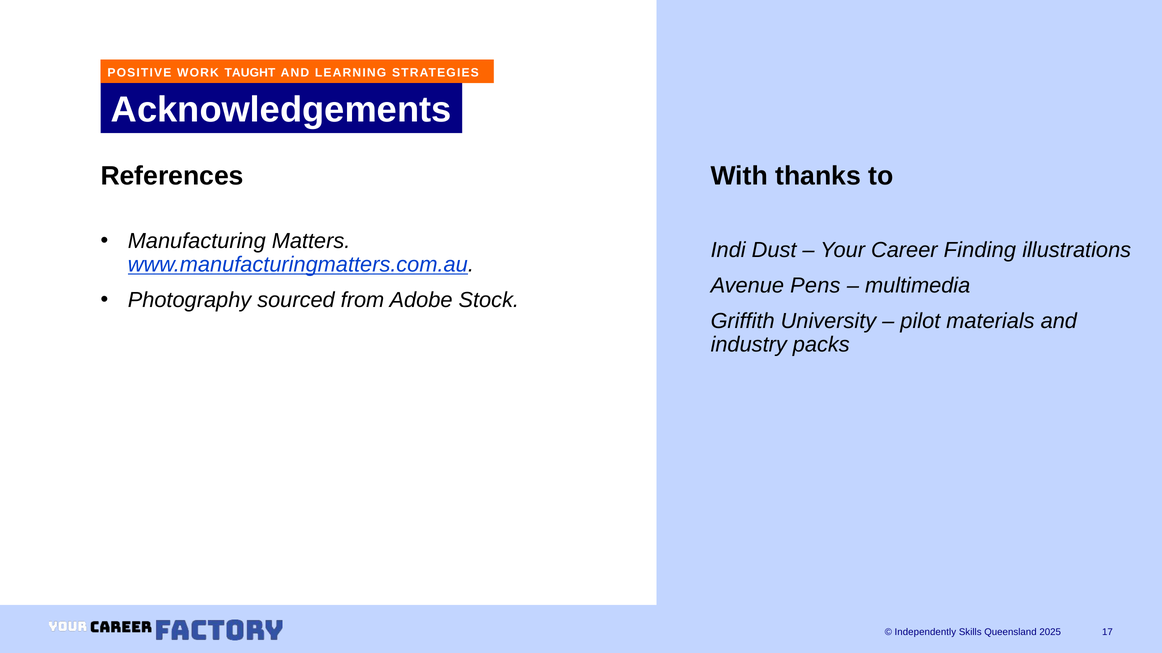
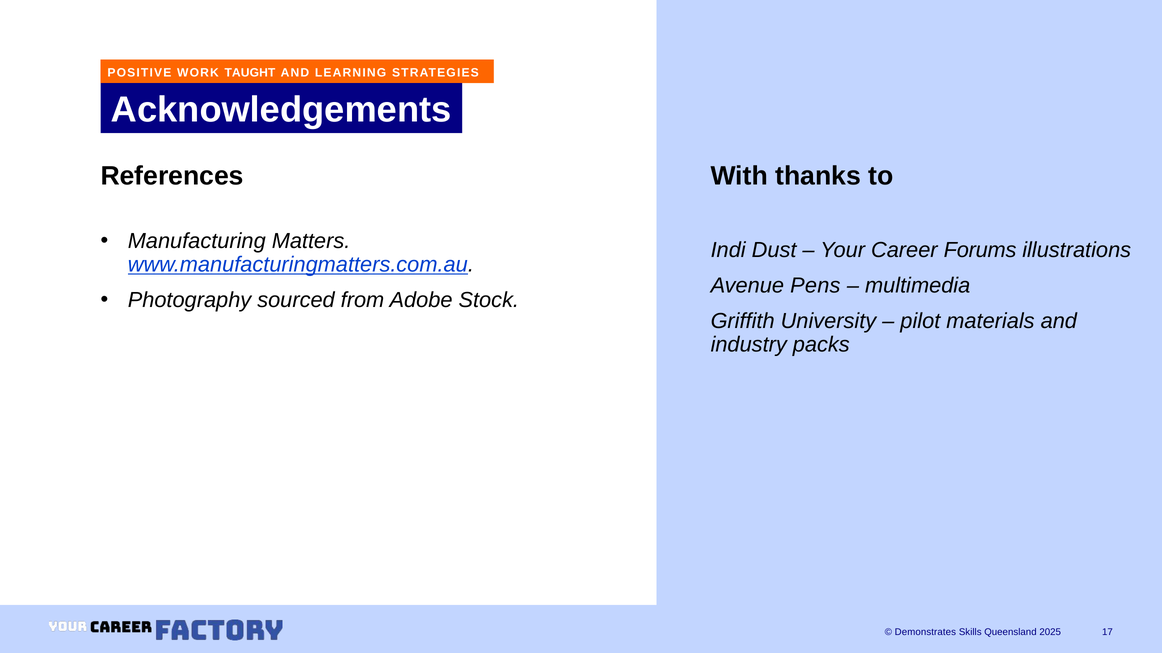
Finding: Finding -> Forums (980, 250)
Independently: Independently -> Demonstrates (925, 633)
